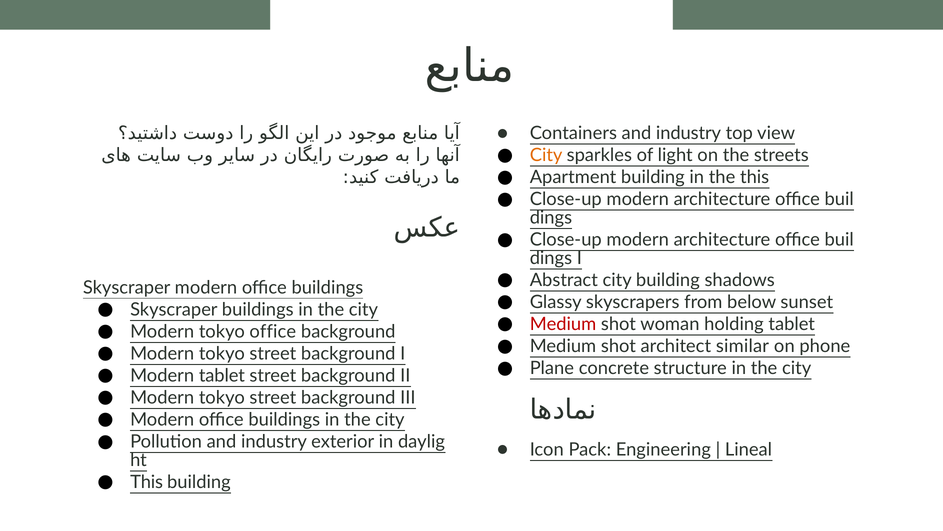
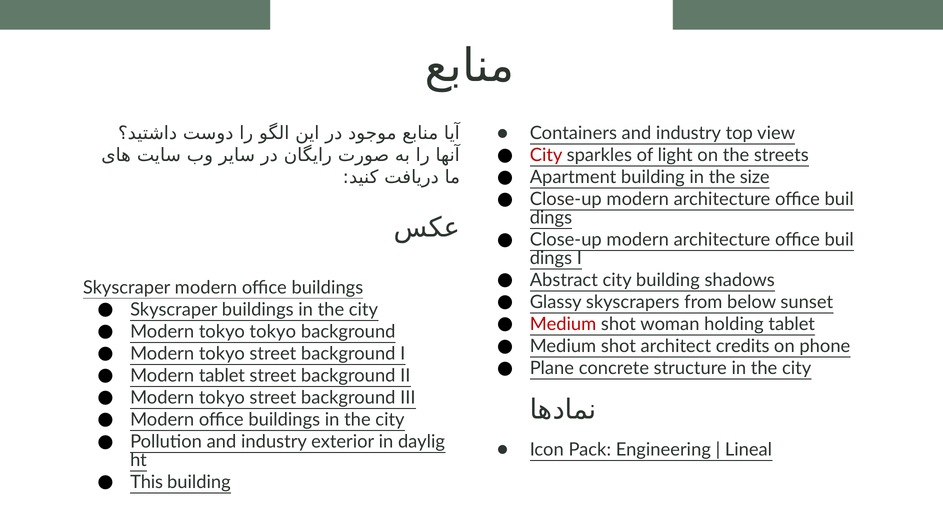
City colour: orange -> red (546, 155)
the this: this -> size (755, 177)
tokyo office: office -> tokyo (273, 331)
similar: similar -> credits (743, 346)
